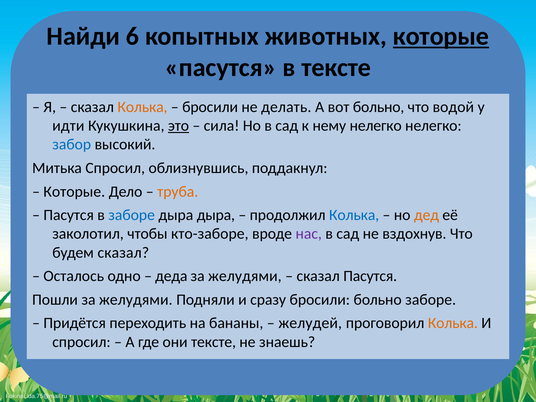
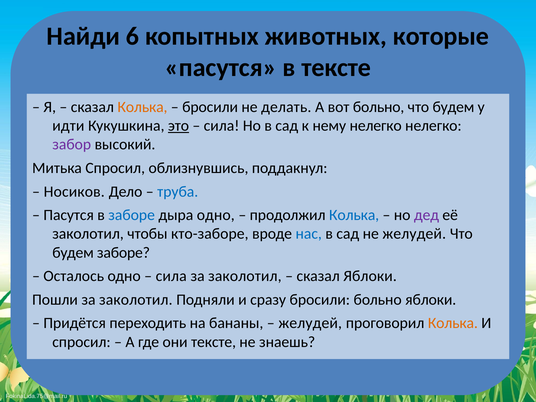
которые underline: present -> none (441, 36)
водой: водой -> будем (453, 107)
забор colour: blue -> purple (72, 144)
Которые: Которые -> Носиков (74, 192)
труба colour: orange -> blue (178, 192)
дыра дыра: дыра -> одно (216, 215)
дед colour: orange -> purple (426, 215)
нас colour: purple -> blue (309, 234)
не вздохнув: вздохнув -> желудей (414, 234)
будем сказал: сказал -> заборе (123, 253)
деда: деда -> сила (171, 276)
желудями: желудями -> заколотил (245, 276)
сказал Пасутся: Пасутся -> Яблоки (370, 276)
Пошли за желудями: желудями -> заколотил (136, 300)
больно заборе: заборе -> яблоки (431, 300)
